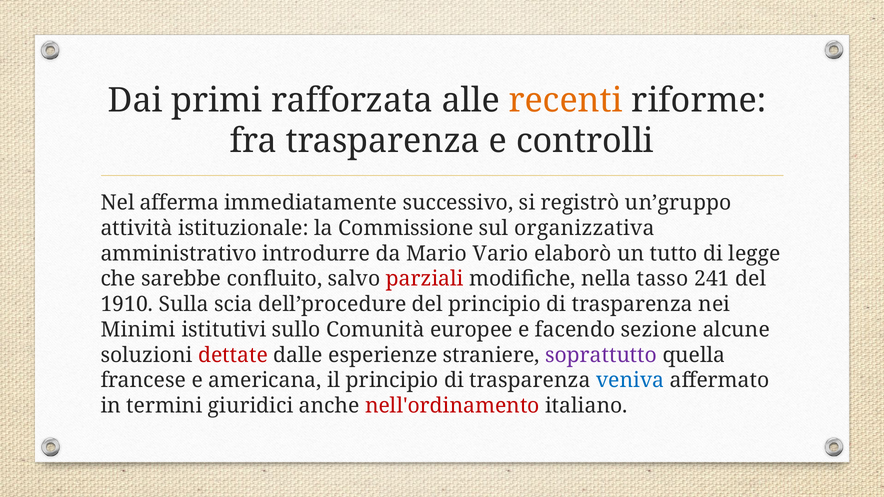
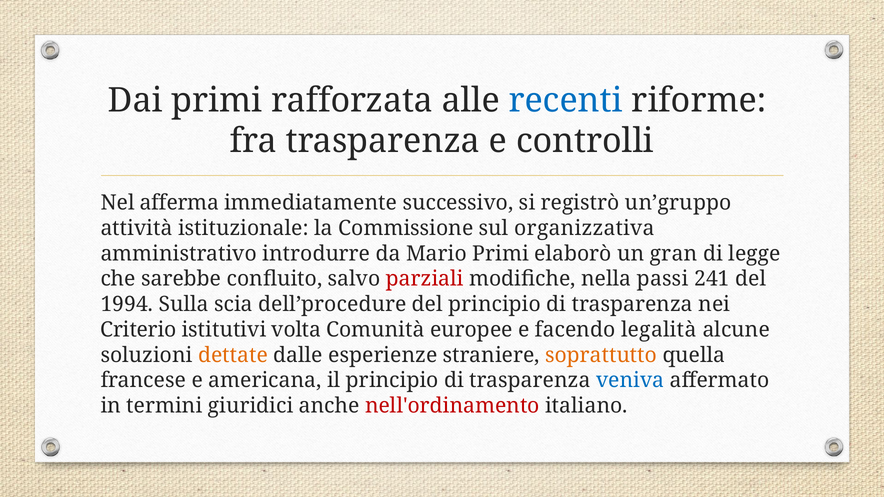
recenti colour: orange -> blue (566, 100)
Mario Vario: Vario -> Primi (501, 254)
tutto: tutto -> gran (674, 254)
tasso: tasso -> passi (663, 279)
1910: 1910 -> 1994 (127, 304)
Minimi: Minimi -> Criterio (138, 330)
sullo: sullo -> volta (296, 330)
sezione: sezione -> legalità (659, 330)
dettate colour: red -> orange (233, 355)
soprattutto colour: purple -> orange (601, 355)
